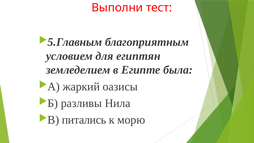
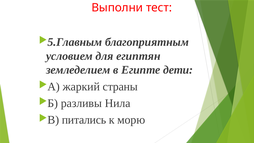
была: была -> дети (178, 70)
оазисы: оазисы -> страны (120, 86)
